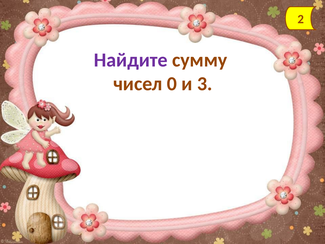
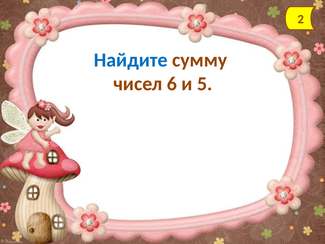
Найдите colour: purple -> blue (131, 60)
0: 0 -> 6 (172, 84)
3: 3 -> 5 (205, 84)
